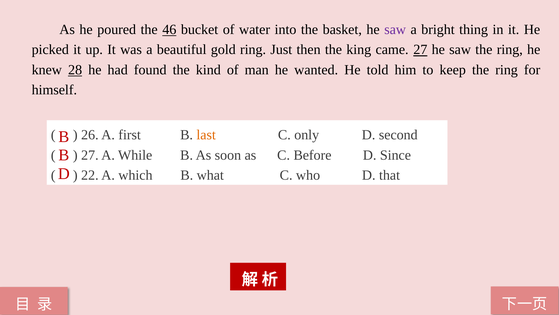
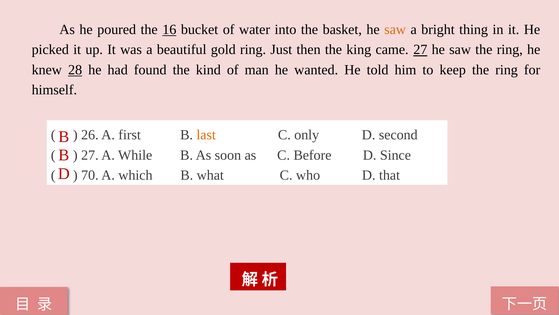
46: 46 -> 16 (169, 29)
saw colour: purple -> orange (395, 29)
22: 22 -> 70 (90, 175)
